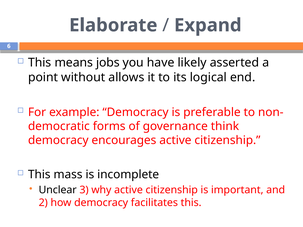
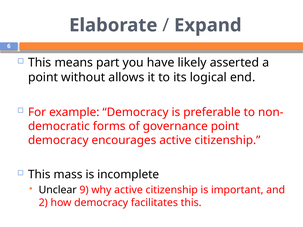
jobs: jobs -> part (108, 63)
governance think: think -> point (225, 126)
3: 3 -> 9 (84, 190)
